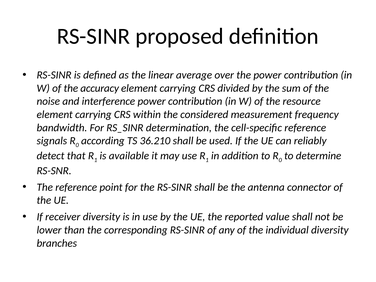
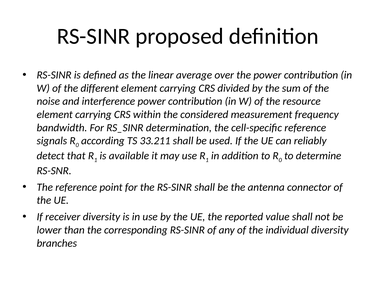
accuracy: accuracy -> different (100, 88)
36.210: 36.210 -> 33.211 (155, 141)
